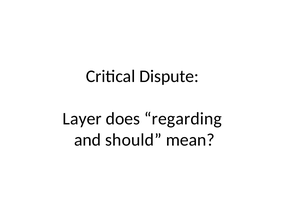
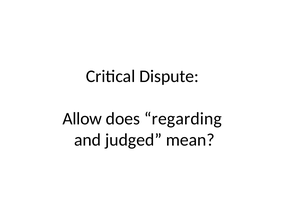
Layer: Layer -> Allow (82, 119)
should: should -> judged (133, 140)
